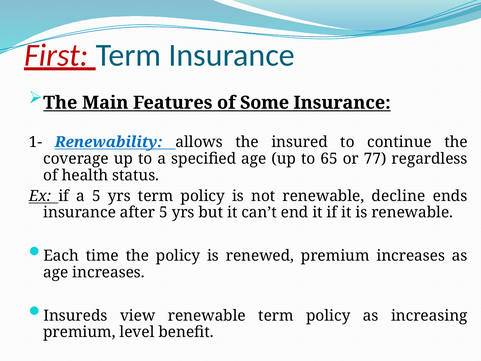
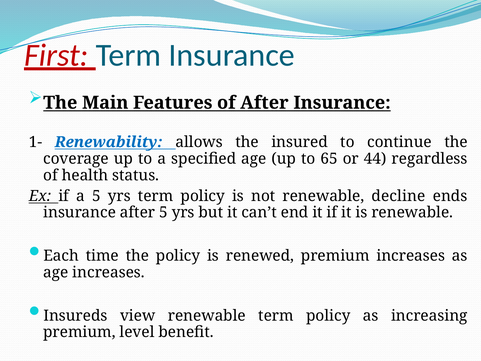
of Some: Some -> After (264, 103)
77: 77 -> 44 (375, 159)
